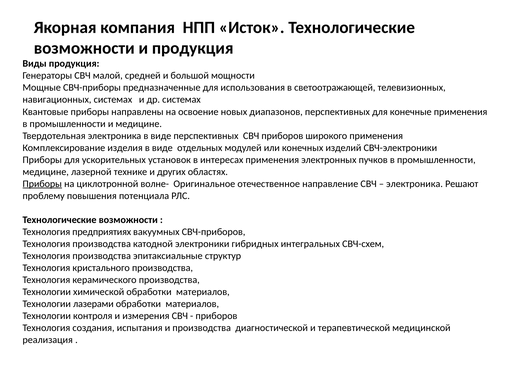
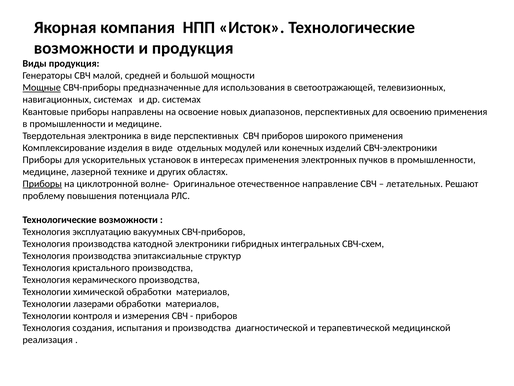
Мощные underline: none -> present (42, 88)
конечные: конечные -> освоению (411, 112)
электроника: электроника -> летательных (415, 184)
предприятиях: предприятиях -> эксплуатацию (102, 232)
